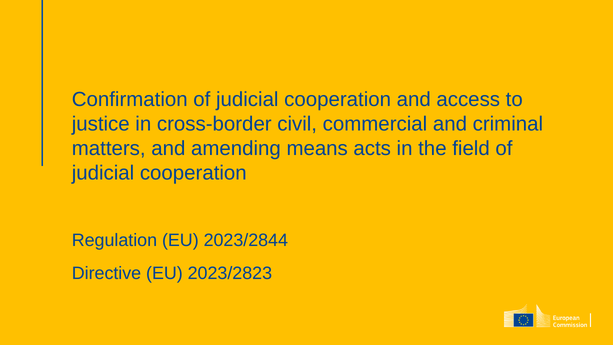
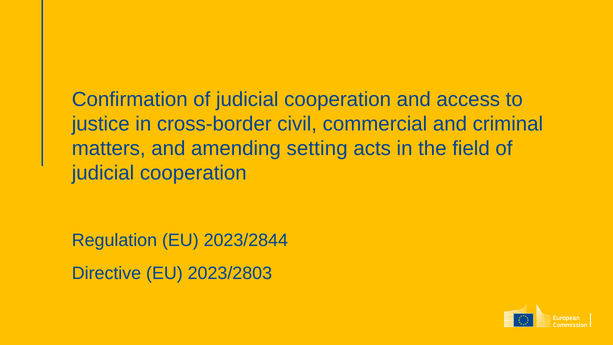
means: means -> setting (317, 149)
2023/2823: 2023/2823 -> 2023/2803 (230, 273)
